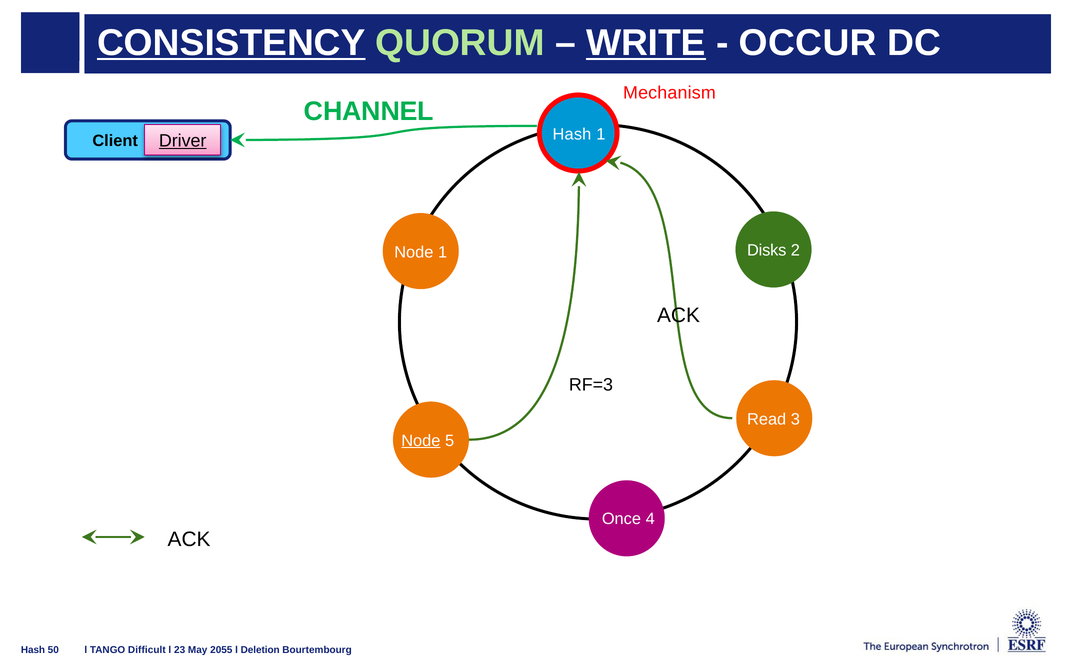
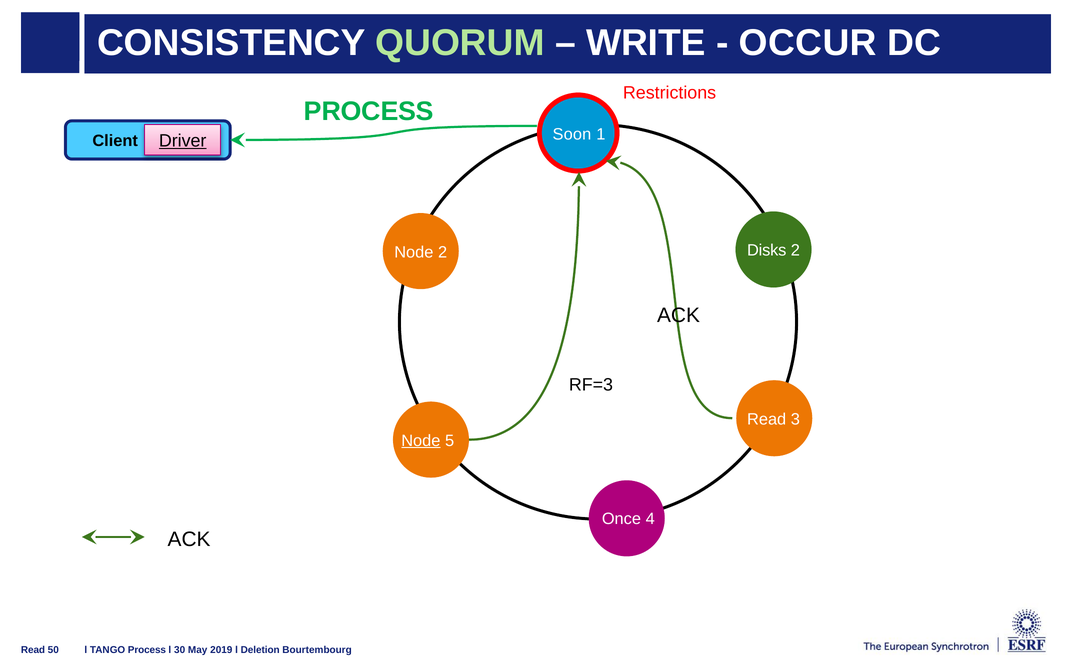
CONSISTENCY underline: present -> none (231, 43)
WRITE underline: present -> none (646, 43)
Mechanism: Mechanism -> Restrictions (670, 93)
CHANNEL: CHANNEL -> PROCESS (369, 111)
Hash: Hash -> Soon (572, 134)
Node 1: 1 -> 2 (443, 252)
Hash: Hash -> Read (33, 649)
TANGO Difficult: Difficult -> Process (147, 649)
23: 23 -> 30 (180, 649)
2055: 2055 -> 2019 (221, 649)
